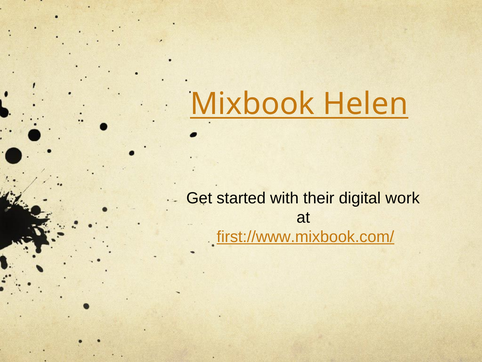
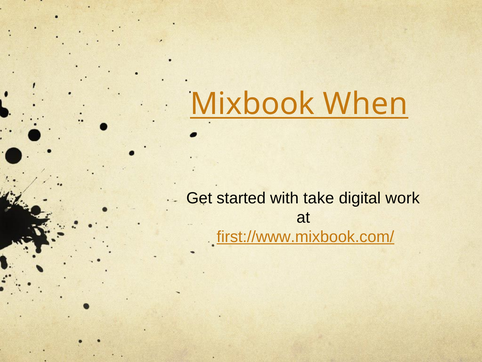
Helen: Helen -> When (365, 104)
their: their -> take (319, 198)
